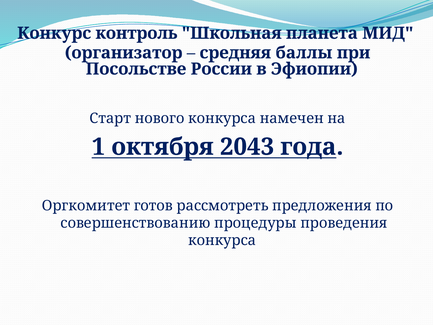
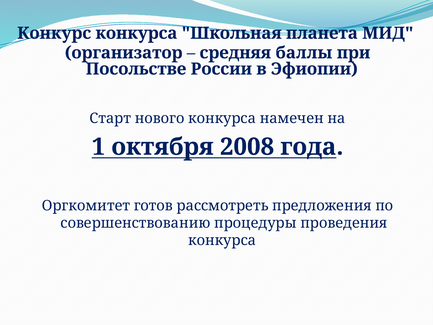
Конкурс контроль: контроль -> конкурса (136, 33)
2043: 2043 -> 2008 (247, 147)
